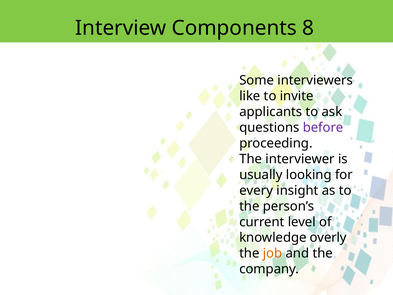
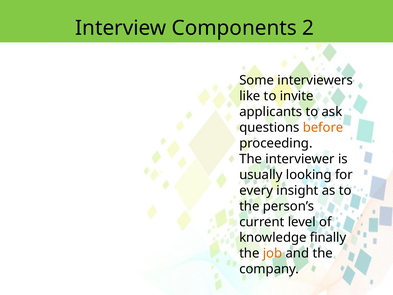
8: 8 -> 2 (308, 28)
before colour: purple -> orange (323, 127)
overly: overly -> finally (328, 237)
